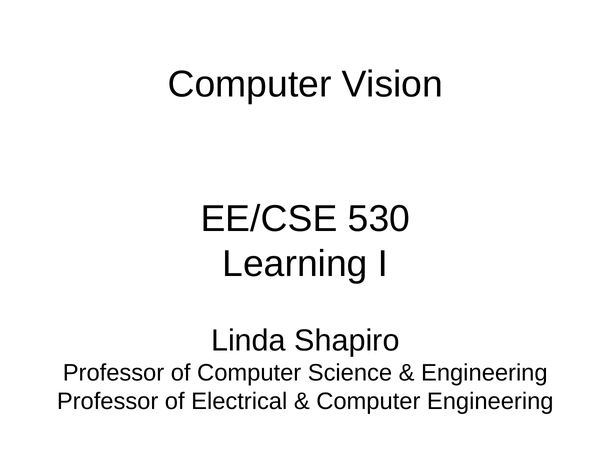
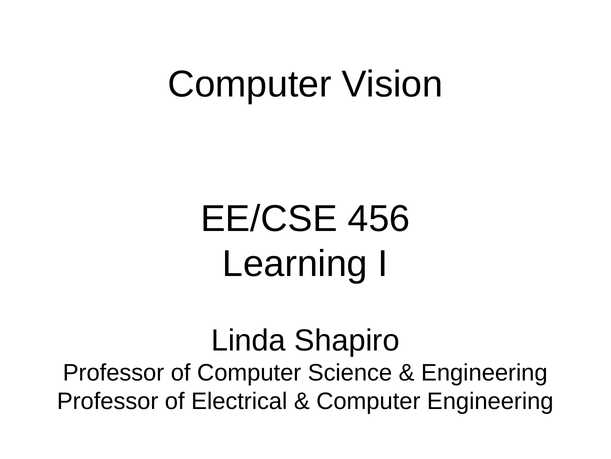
530: 530 -> 456 (379, 218)
